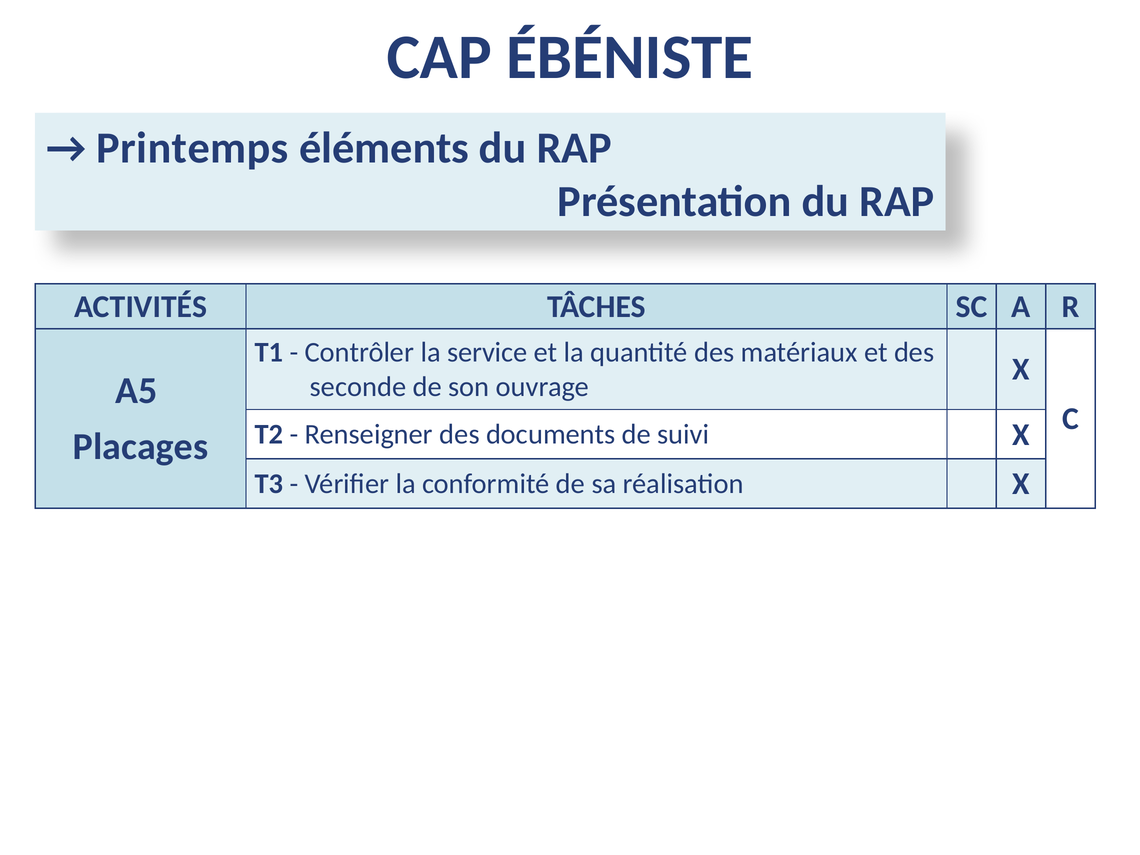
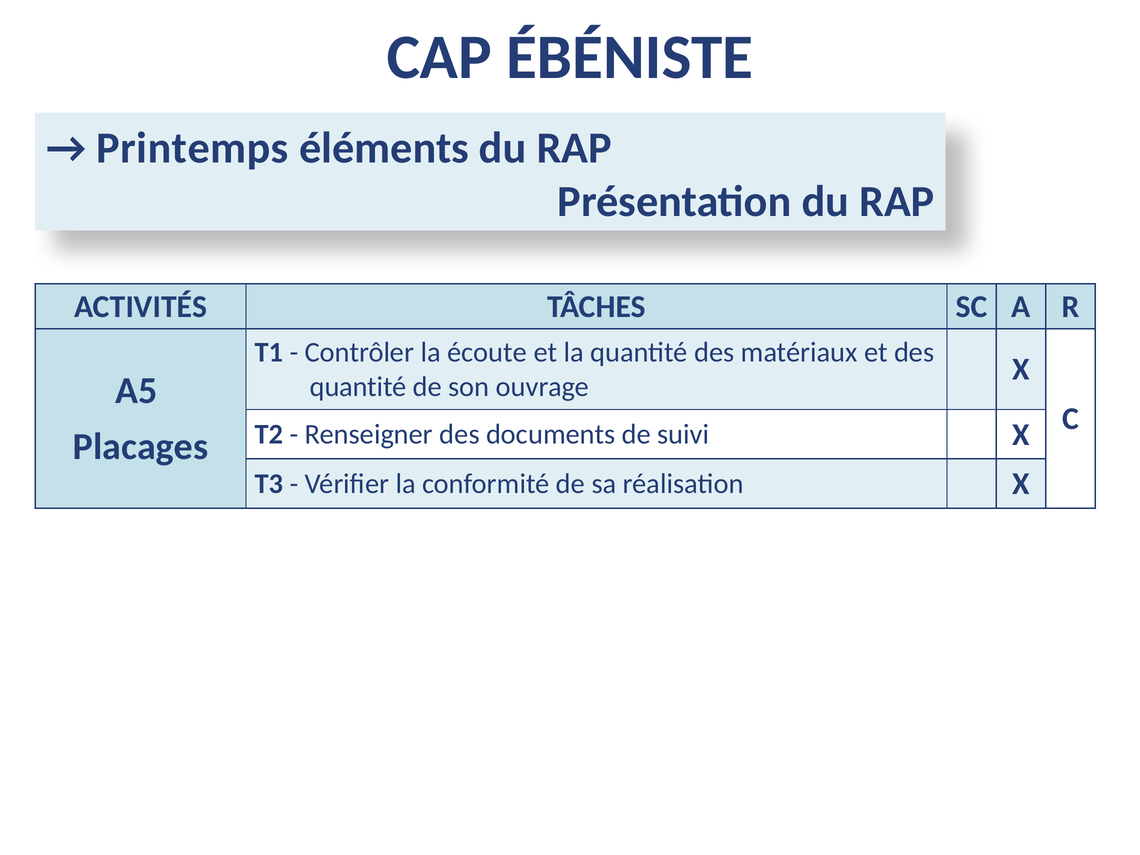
service: service -> écoute (487, 352)
seconde: seconde -> quantité (358, 387)
